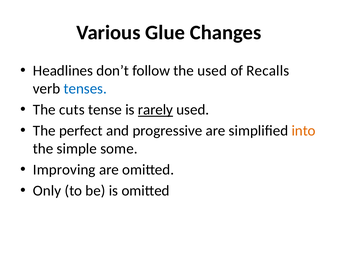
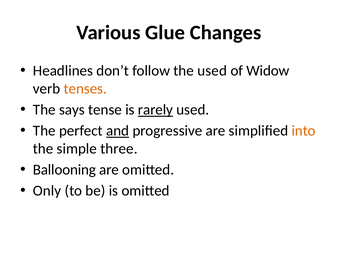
Recalls: Recalls -> Widow (268, 71)
tenses colour: blue -> orange (85, 89)
cuts: cuts -> says (72, 110)
and underline: none -> present (118, 131)
some: some -> three (119, 149)
Improving: Improving -> Ballooning (64, 170)
